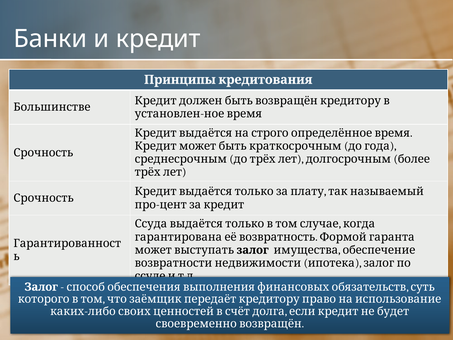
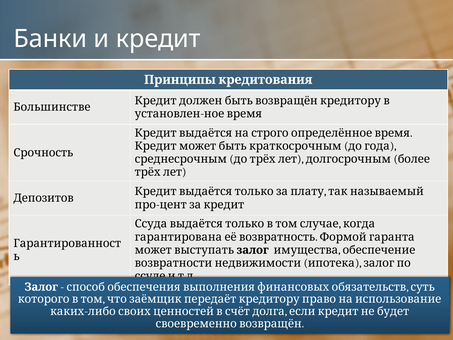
Срочность: Срочность -> Депозитов (44, 198)
